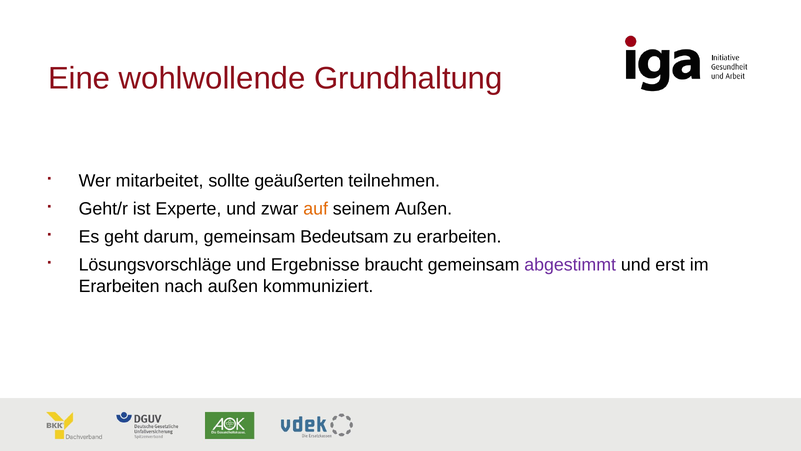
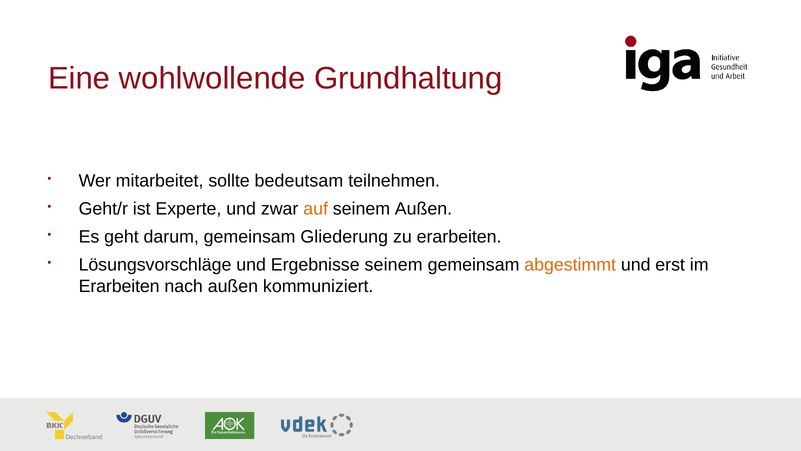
geäußerten: geäußerten -> bedeutsam (299, 181)
Bedeutsam: Bedeutsam -> Gliederung (344, 237)
Ergebnisse braucht: braucht -> seinem (394, 265)
abgestimmt colour: purple -> orange (570, 265)
